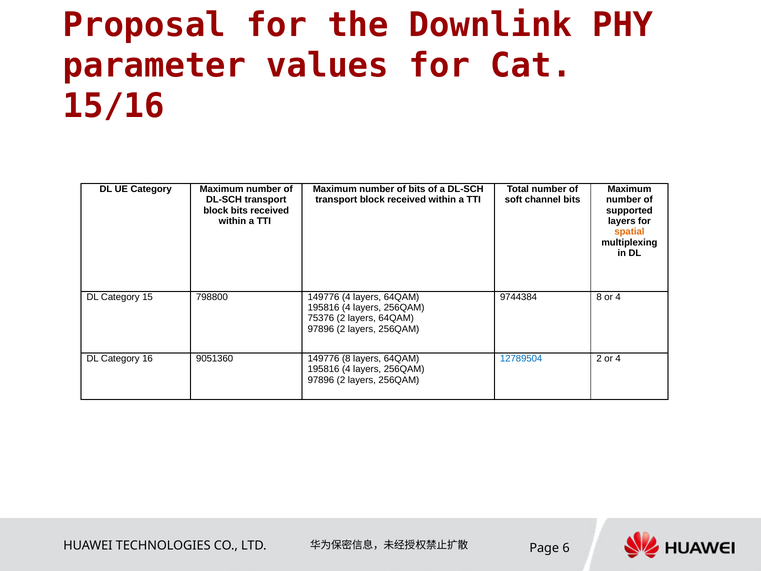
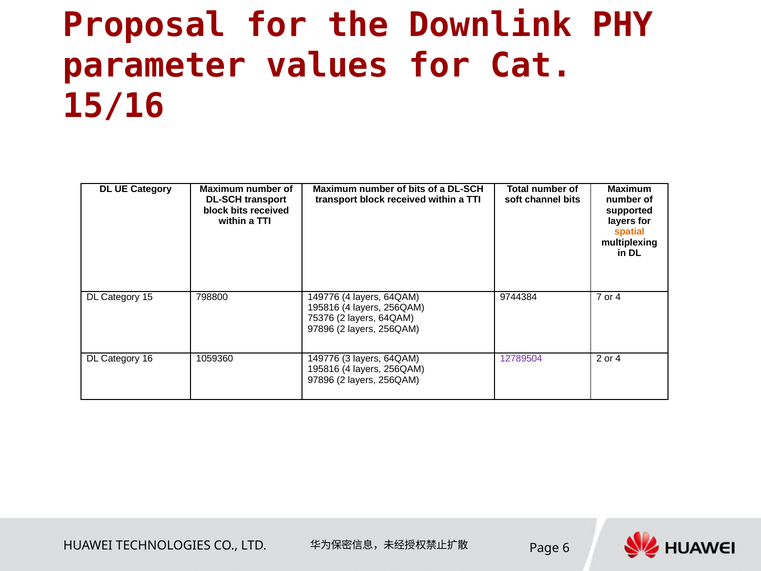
9744384 8: 8 -> 7 (599, 297)
9051360: 9051360 -> 1059360 (215, 358)
149776 8: 8 -> 3 (346, 358)
12789504 colour: blue -> purple (521, 358)
